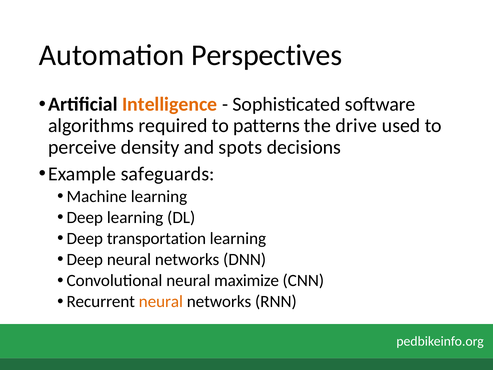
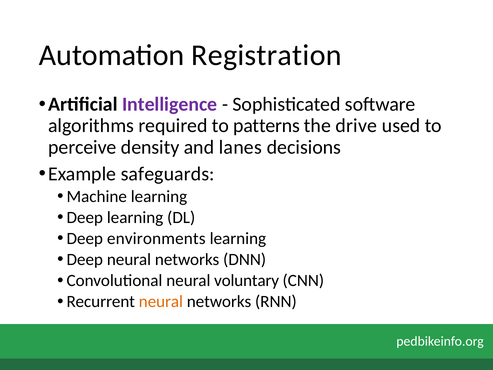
Perspectives: Perspectives -> Registration (266, 55)
Intelligence colour: orange -> purple (170, 104)
spots: spots -> lanes (240, 147)
transportation: transportation -> environments (156, 238)
maximize: maximize -> voluntary (247, 280)
